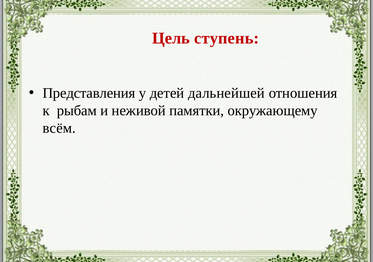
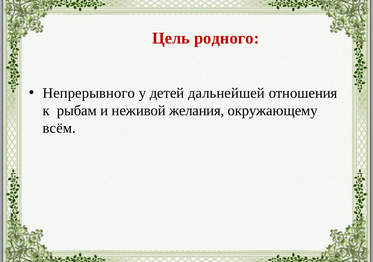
ступень: ступень -> родного (227, 38)
Представления: Представления -> Непрерывного (89, 93)
памятки: памятки -> желания (197, 111)
